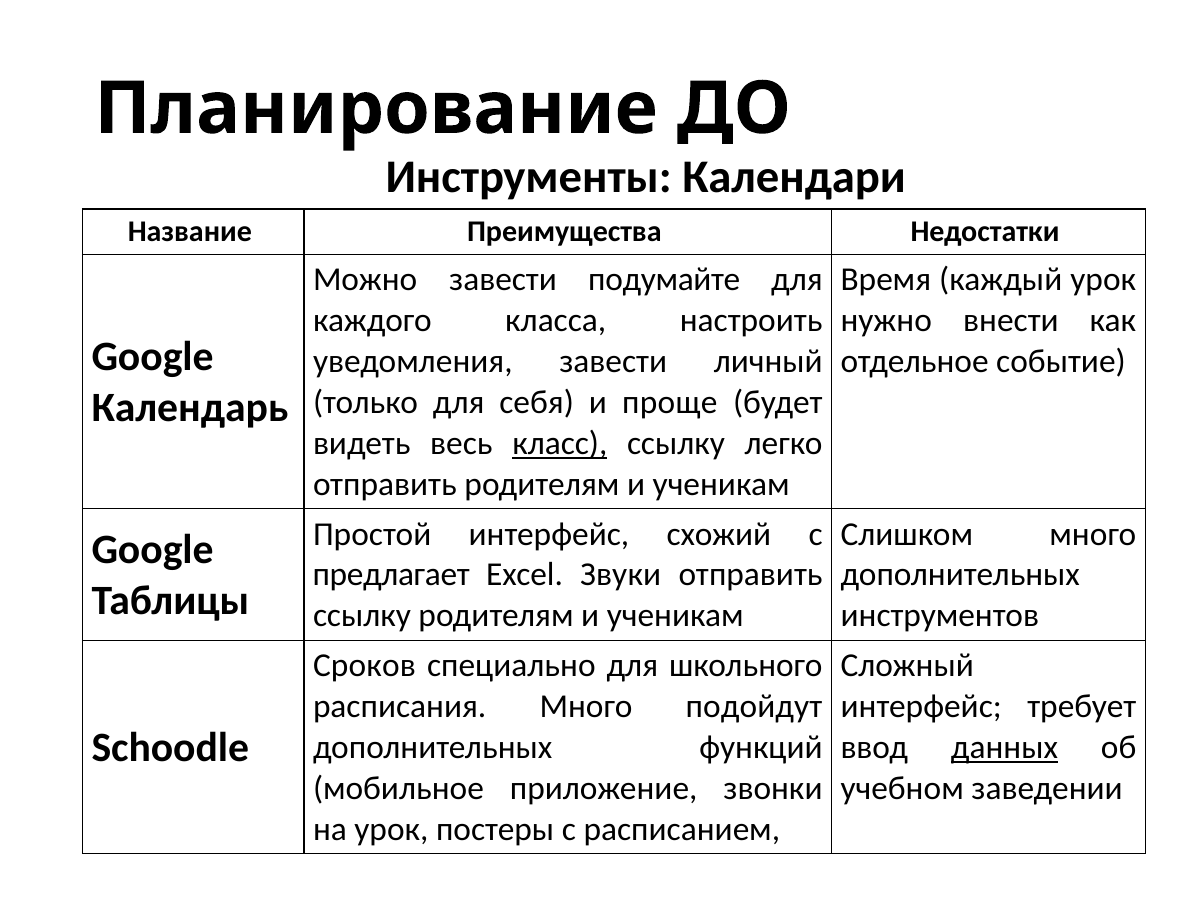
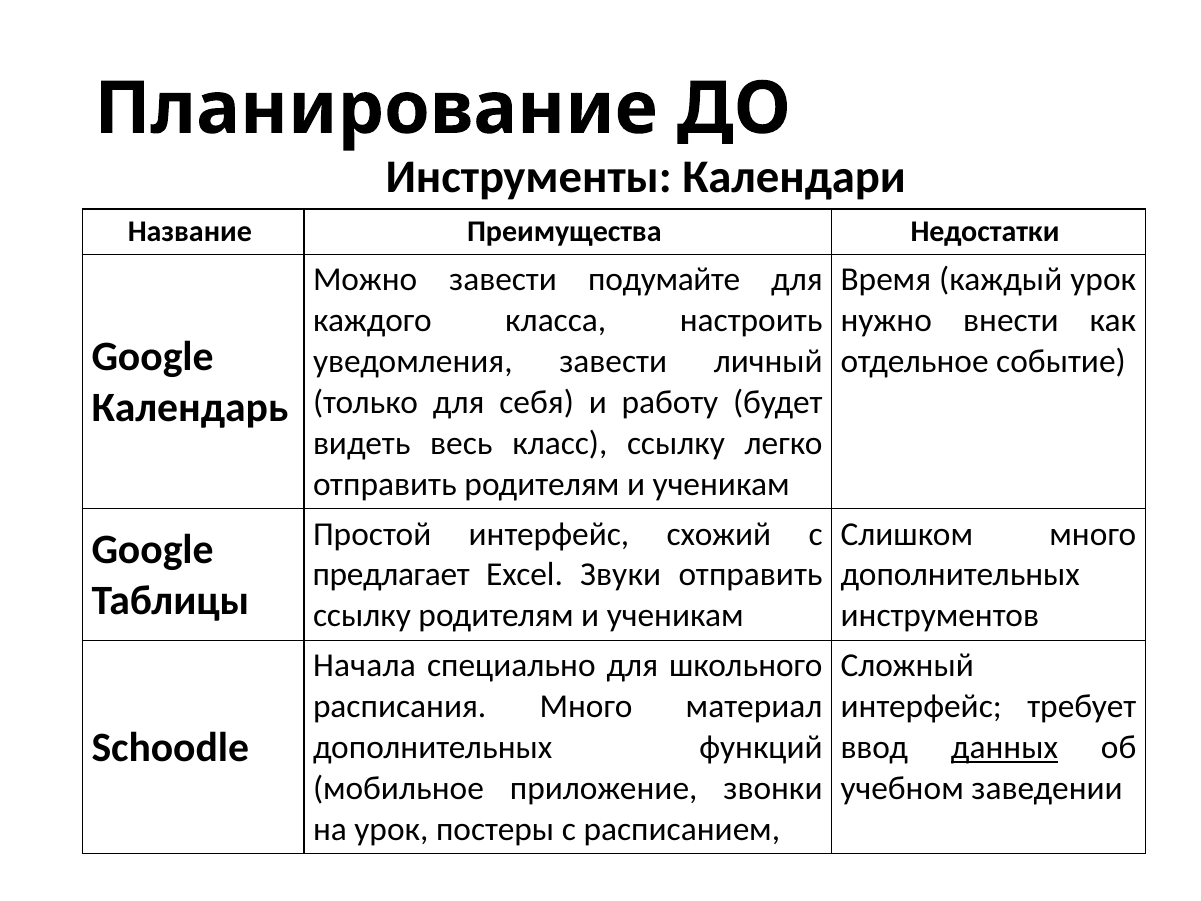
проще: проще -> работу (670, 402)
класс underline: present -> none (560, 443)
Сроков: Сроков -> Начала (364, 666)
подойдут: подойдут -> материал (754, 706)
